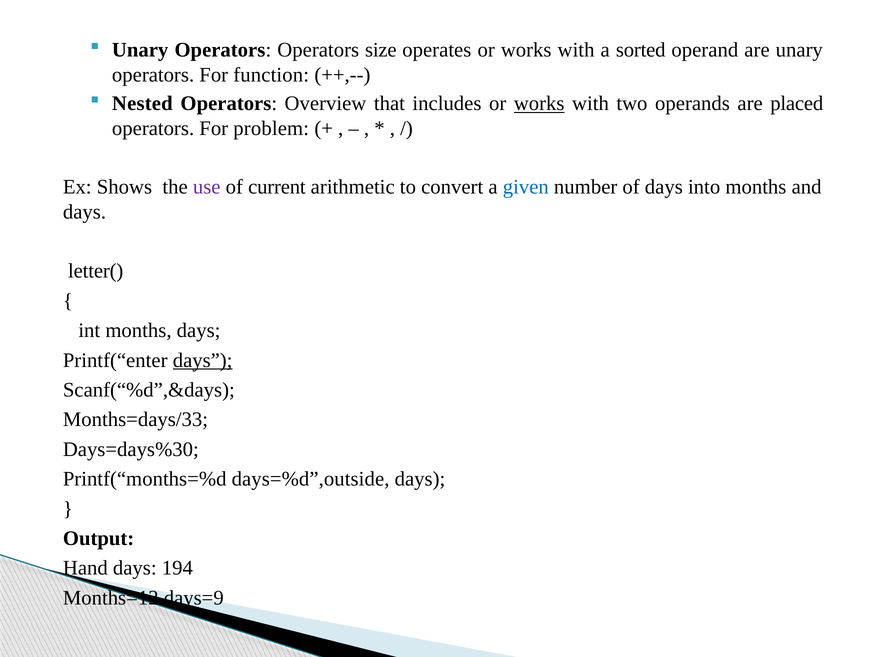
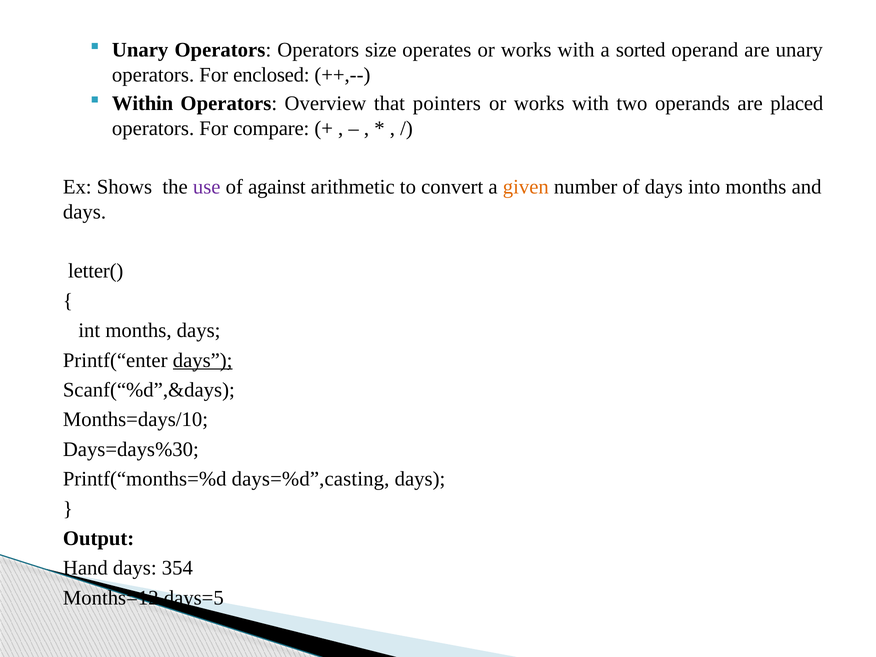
function: function -> enclosed (271, 75)
Nested: Nested -> Within (143, 104)
includes: includes -> pointers (447, 104)
works underline: present -> none (539, 104)
problem: problem -> compare (271, 128)
current: current -> against (277, 187)
given colour: blue -> orange (526, 187)
Months=days/33: Months=days/33 -> Months=days/10 (135, 420)
days=%d”,outside: days=%d”,outside -> days=%d”,casting (310, 479)
194: 194 -> 354 (177, 568)
days=9: days=9 -> days=5 (194, 598)
